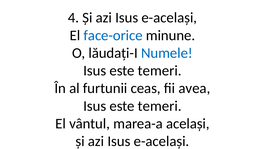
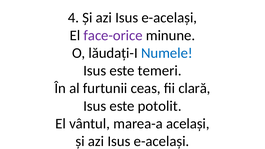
face-orice colour: blue -> purple (113, 35)
avea: avea -> clară (194, 88)
temeri: temeri -> potolit (160, 106)
